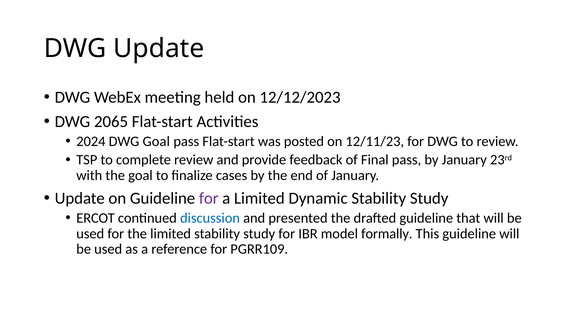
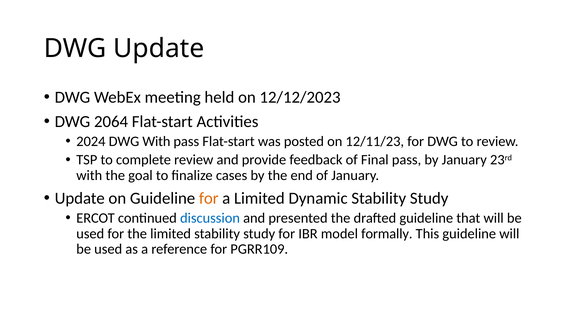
2065: 2065 -> 2064 (111, 121)
DWG Goal: Goal -> With (156, 141)
for colour: purple -> orange (209, 198)
